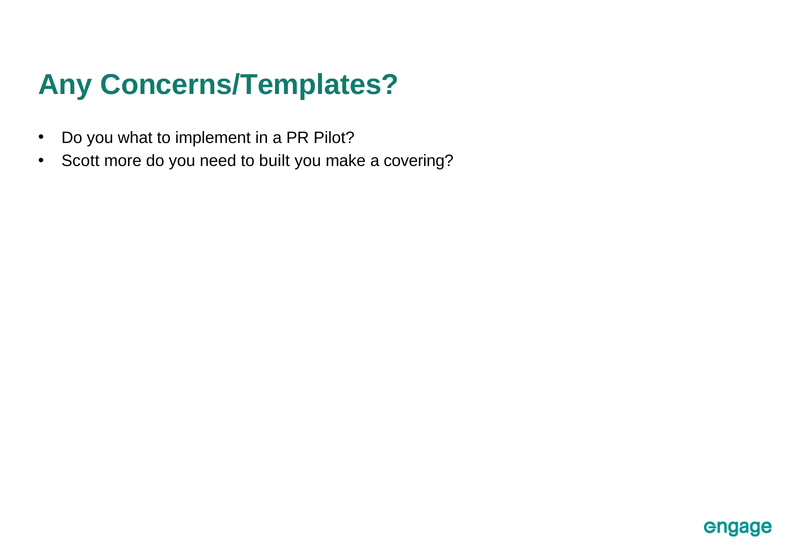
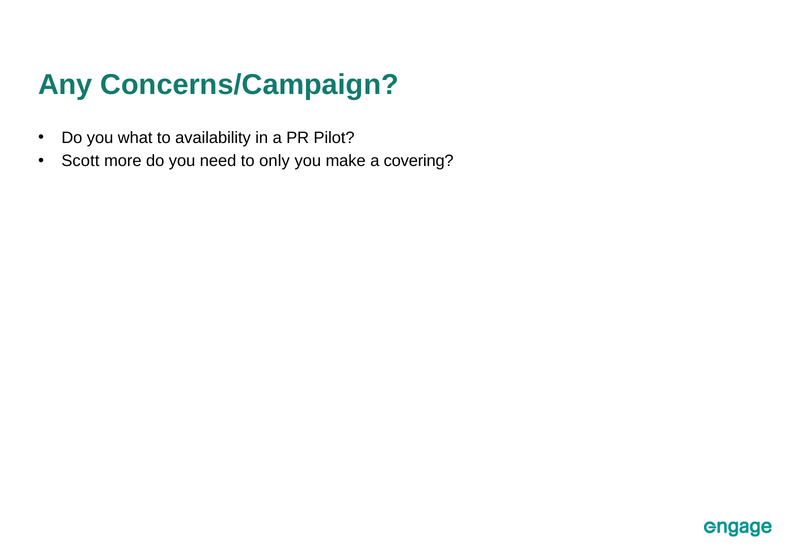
Concerns/Templates: Concerns/Templates -> Concerns/Campaign (250, 85)
implement: implement -> availability (213, 138)
built: built -> only (274, 161)
